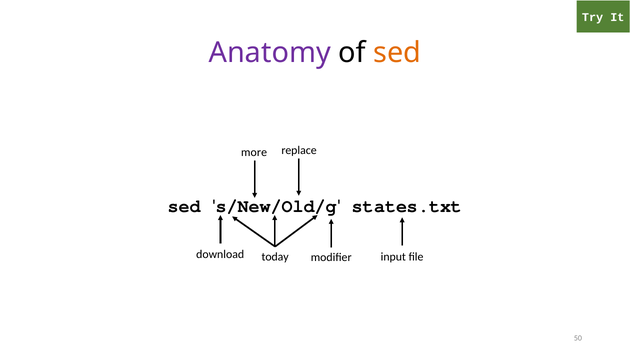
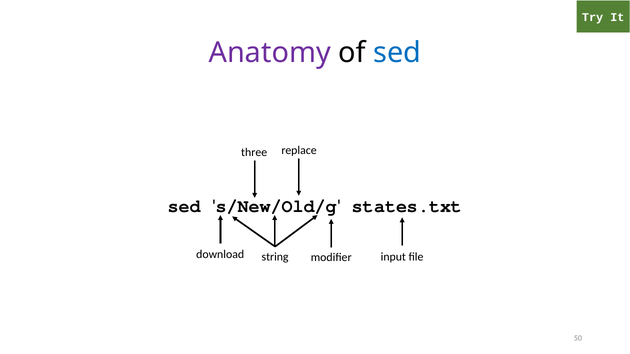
sed colour: orange -> blue (397, 53)
more: more -> three (254, 152)
today: today -> string (275, 257)
